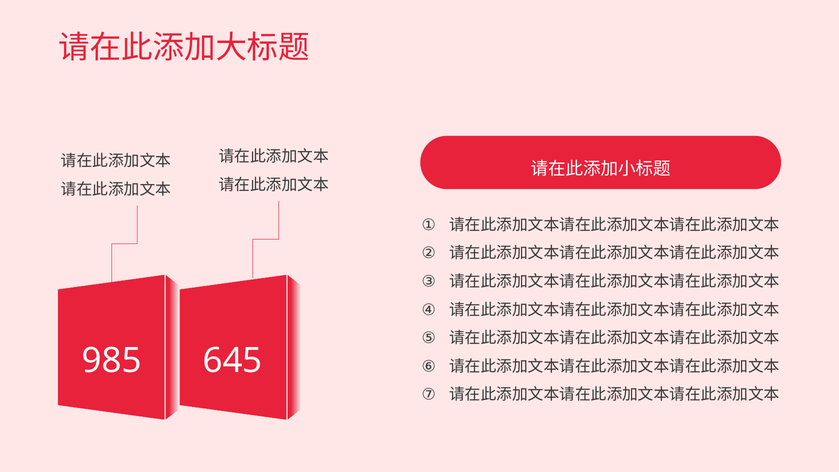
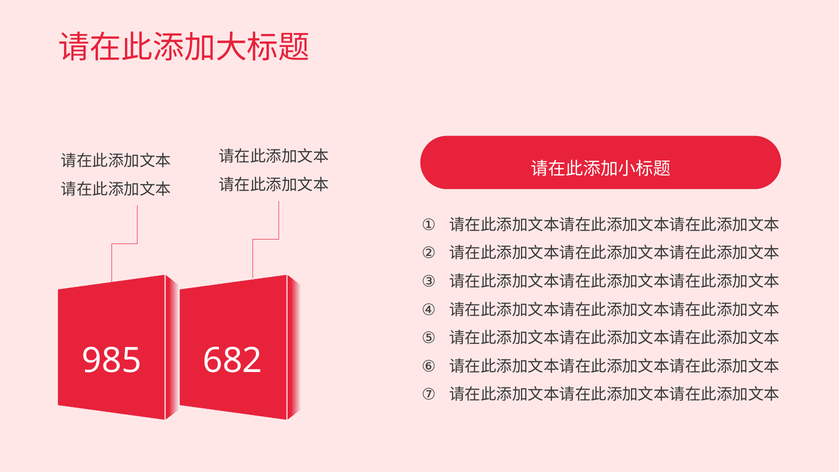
645: 645 -> 682 (233, 361)
